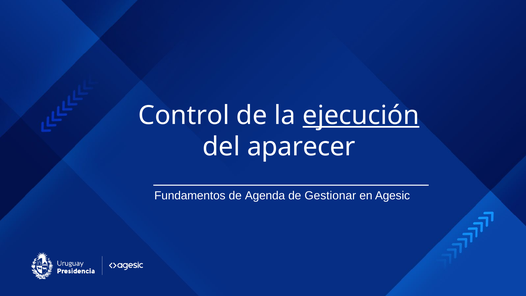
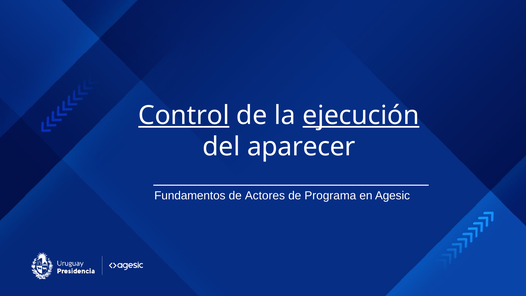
Control underline: none -> present (184, 115)
Agenda: Agenda -> Actores (265, 196)
Gestionar: Gestionar -> Programa (330, 196)
